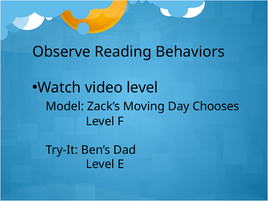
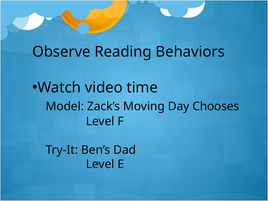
video level: level -> time (142, 88)
